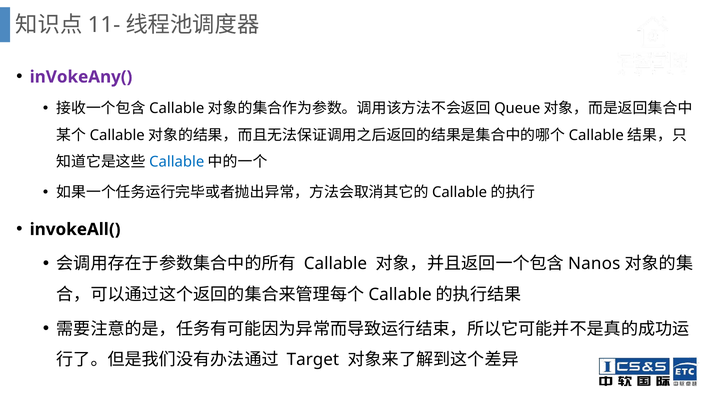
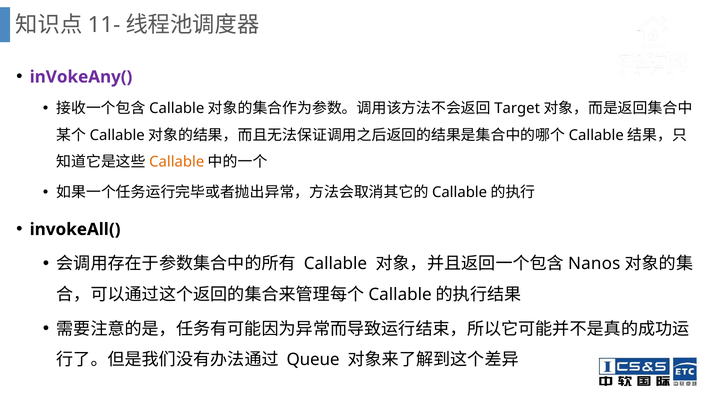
Queue: Queue -> Target (517, 109)
Callable colour: blue -> orange (177, 162)
Target: Target -> Queue (313, 360)
